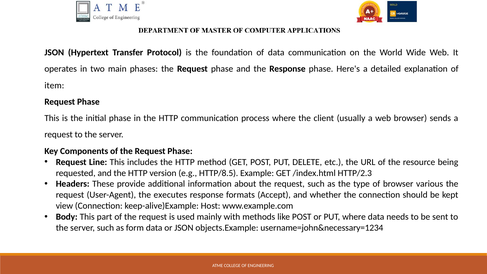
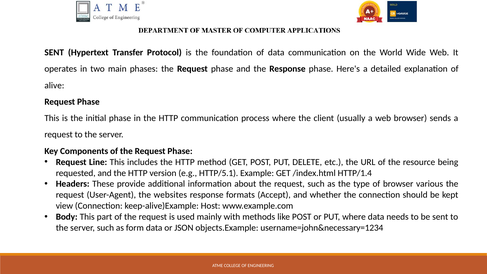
JSON: JSON -> SENT (54, 52)
item: item -> alive (54, 85)
HTTP/8.5: HTTP/8.5 -> HTTP/5.1 (219, 173)
HTTP/2.3: HTTP/2.3 -> HTTP/1.4 (355, 173)
executes: executes -> websites (170, 195)
